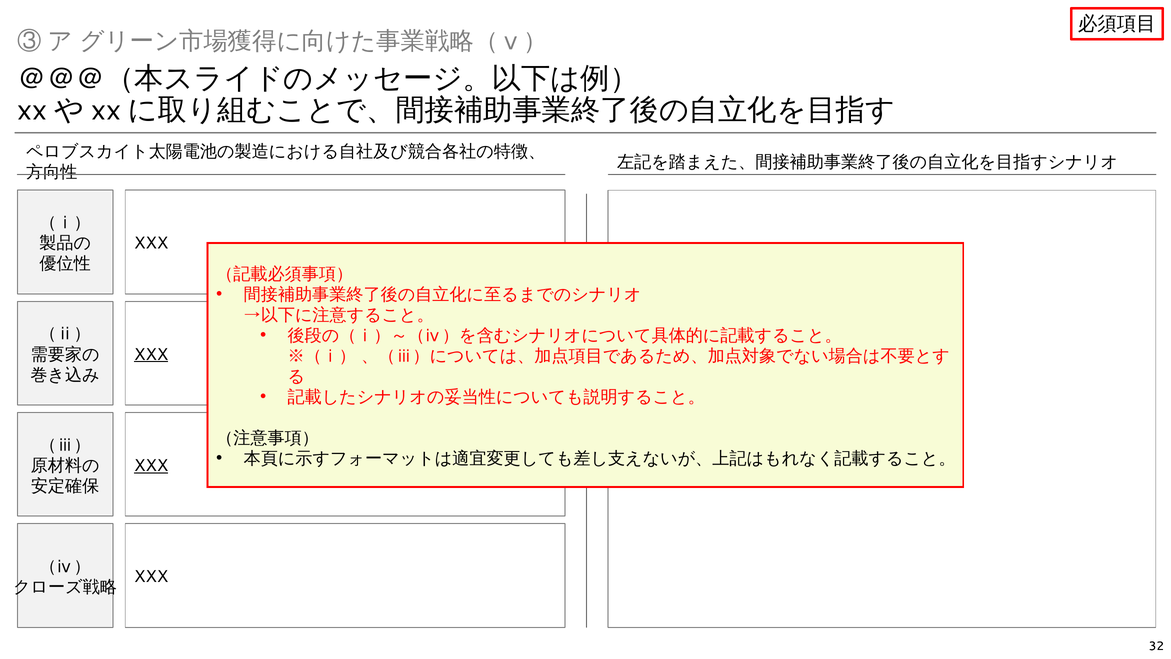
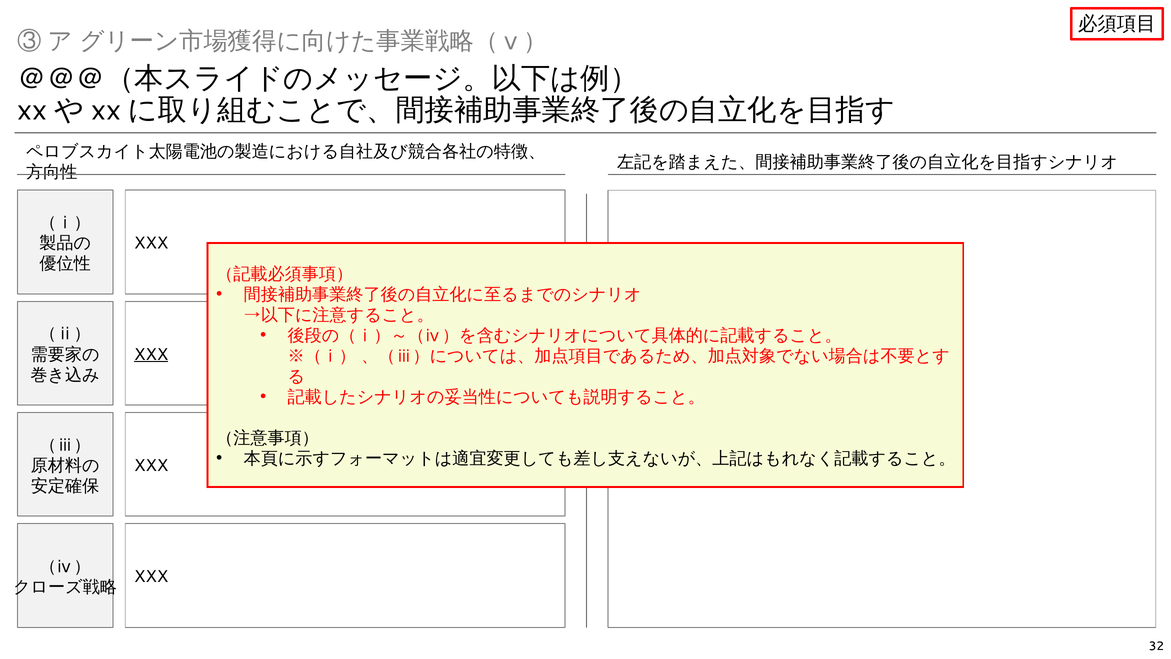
XXX underline: present -> none (151, 465)
